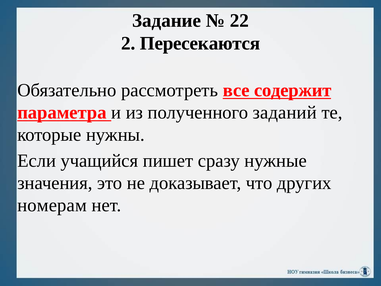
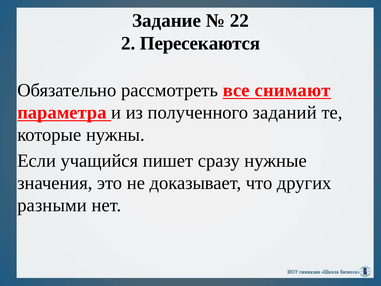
содержит: содержит -> снимают (293, 90)
номерам: номерам -> разными (52, 205)
